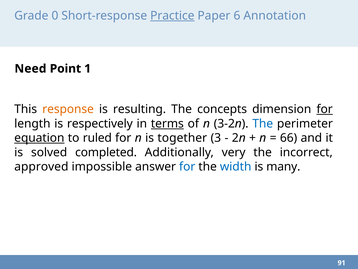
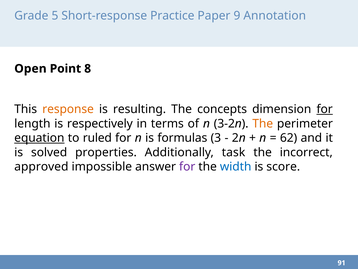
0: 0 -> 5 (55, 16)
Practice underline: present -> none (172, 16)
6: 6 -> 9 (237, 16)
Need: Need -> Open (30, 69)
1: 1 -> 8 (88, 69)
terms underline: present -> none (167, 123)
The colour: blue -> orange (263, 123)
together: together -> formulas (182, 138)
66: 66 -> 62 (289, 138)
completed: completed -> properties (106, 152)
very: very -> task (234, 152)
for colour: blue -> purple (187, 166)
many: many -> score (283, 166)
